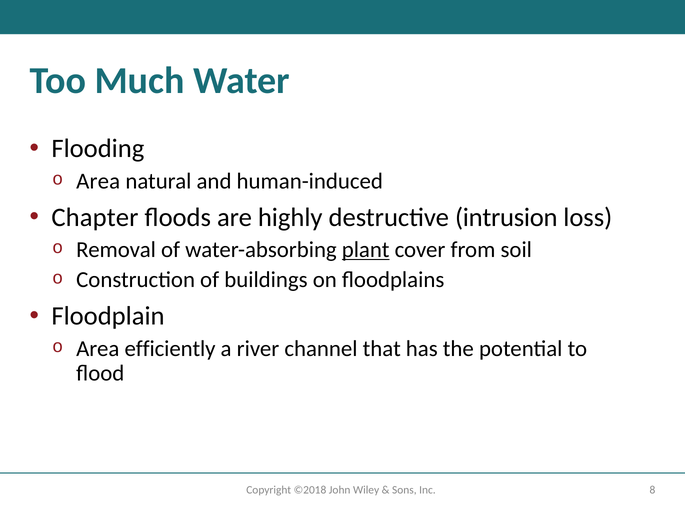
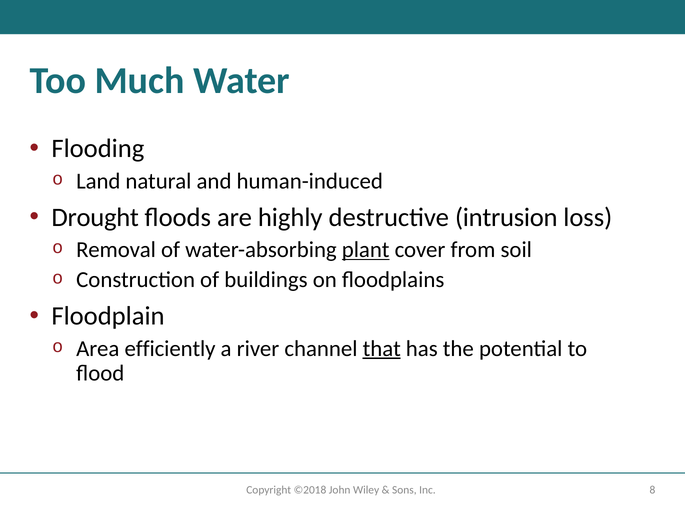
Area: Area -> Land (98, 181)
Chapter: Chapter -> Drought (95, 218)
that underline: none -> present (382, 349)
